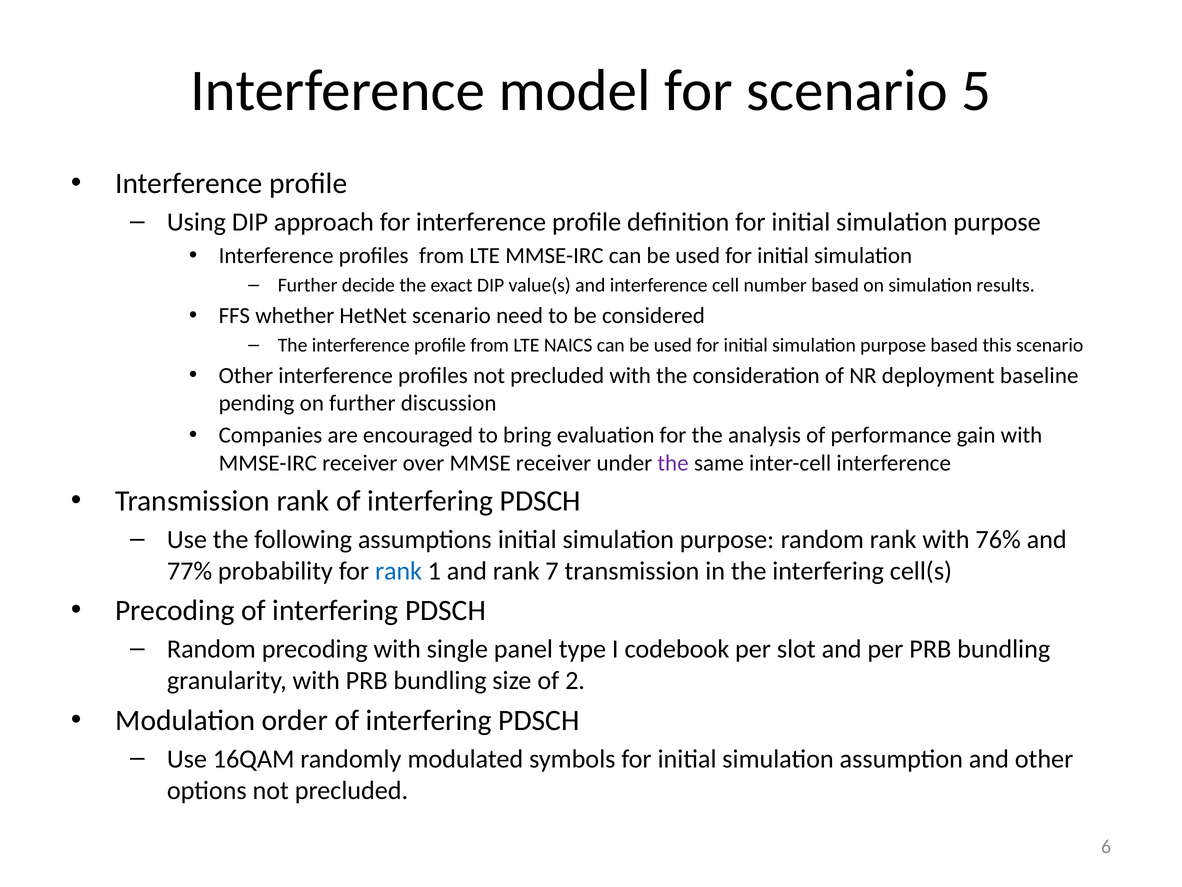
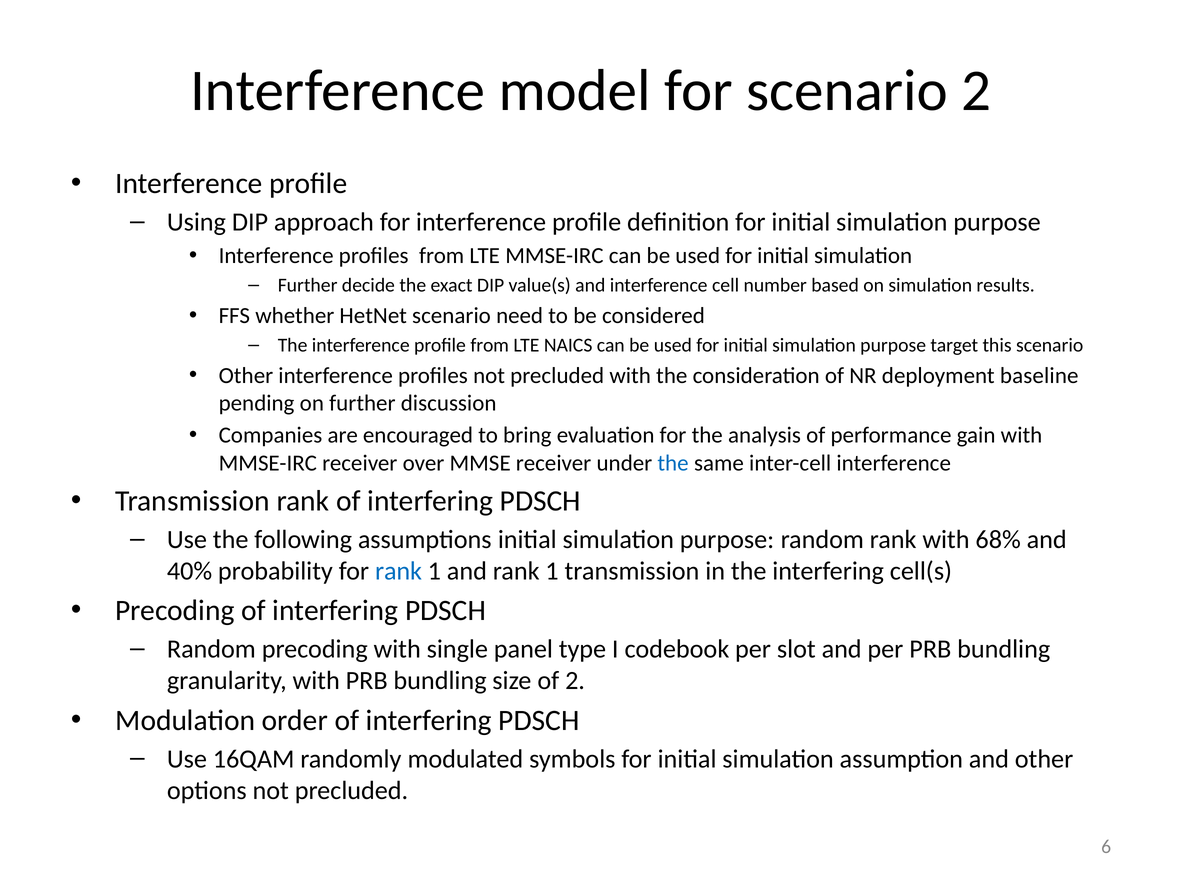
scenario 5: 5 -> 2 (976, 91)
purpose based: based -> target (954, 345)
the colour: purple -> blue (673, 463)
76%: 76% -> 68% (998, 539)
77%: 77% -> 40% (190, 571)
and rank 7: 7 -> 1 (552, 571)
